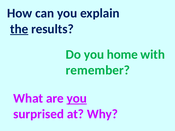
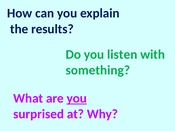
the underline: present -> none (19, 29)
home: home -> listen (122, 55)
remember: remember -> something (98, 70)
